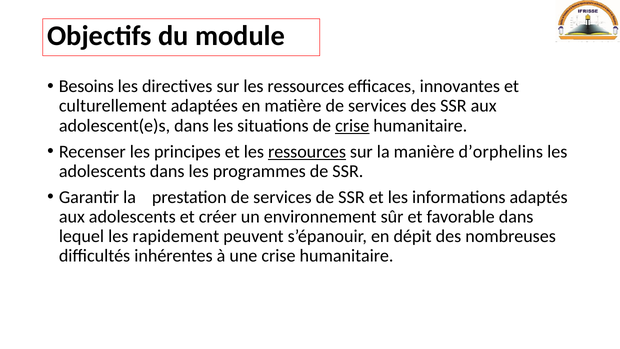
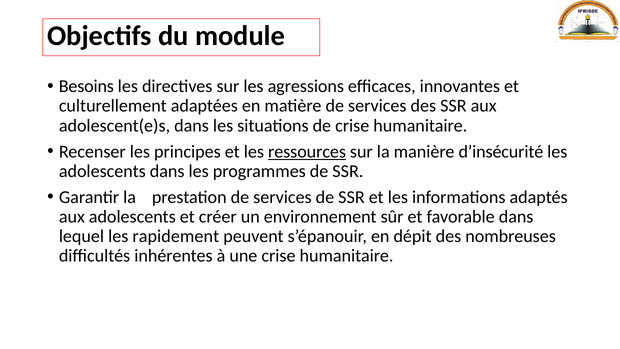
sur les ressources: ressources -> agressions (306, 86)
crise underline: present -> none (352, 125)
d’orphelins: d’orphelins -> d’insécurité (501, 151)
